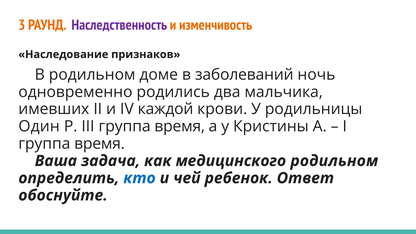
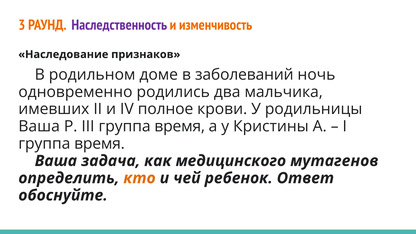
каждой: каждой -> полное (166, 109)
Один: Один -> Ваша (39, 126)
медицинского родильном: родильном -> мутагенов (334, 161)
кто colour: blue -> orange (140, 178)
